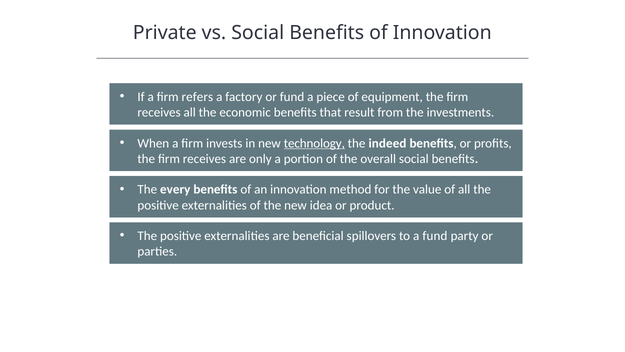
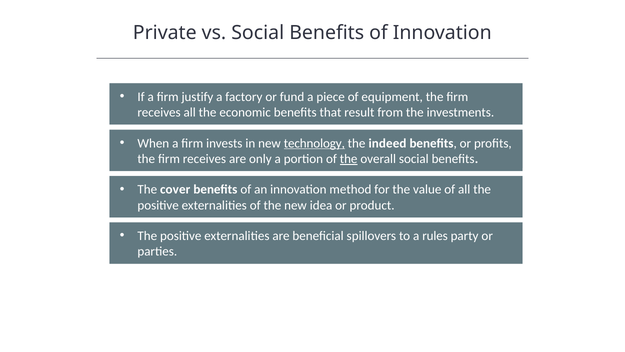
refers: refers -> justify (197, 97)
the underline: none -> present (349, 159)
every: every -> cover (175, 189)
a fund: fund -> rules (435, 236)
